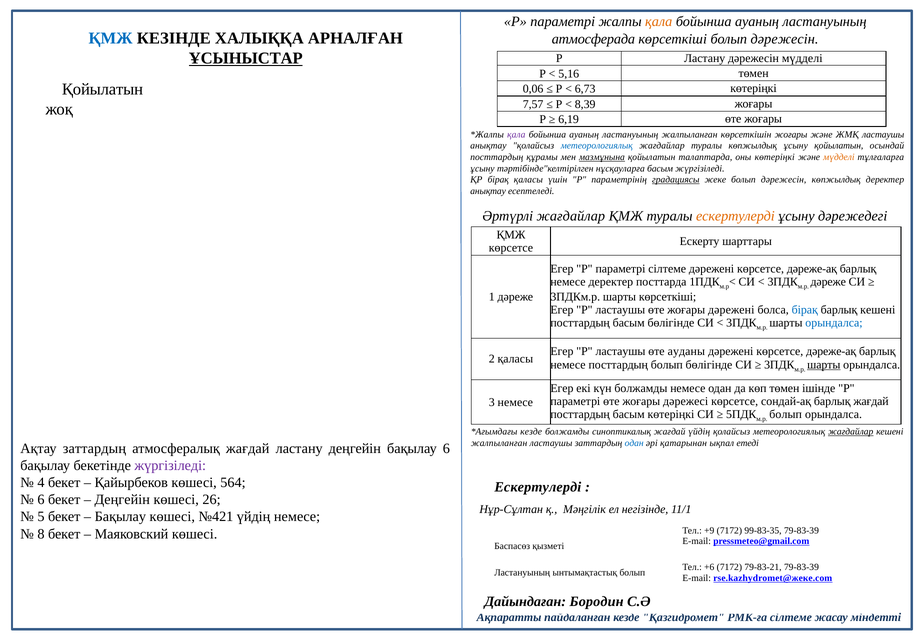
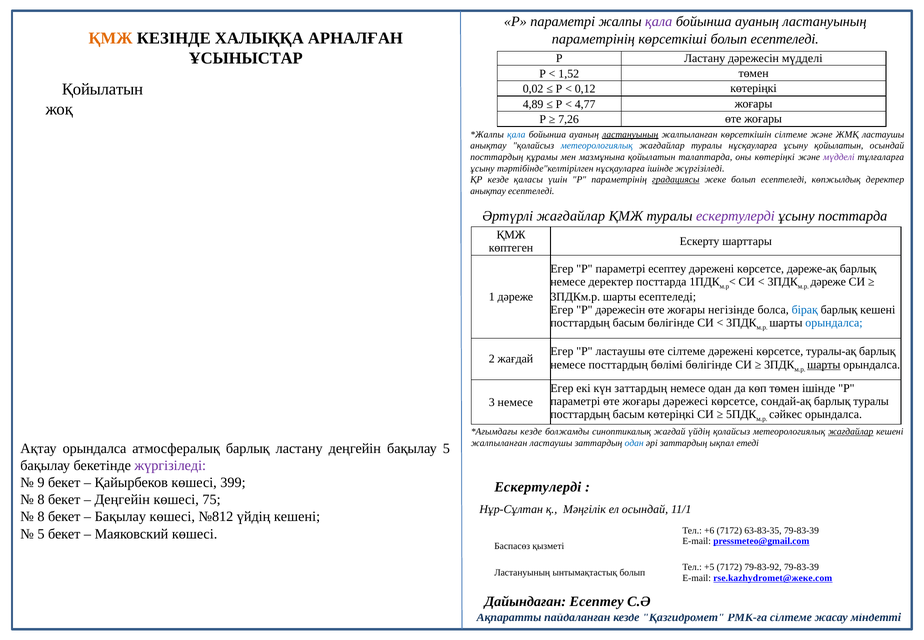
қала colour: orange -> purple (659, 22)
ҚМЖ colour: blue -> orange (111, 38)
атмосферада: атмосферада -> параметрінің (593, 39)
көрсеткіші болып дәрежесін: дәрежесін -> есептеледі (785, 39)
ҰСЫНЫСТАР underline: present -> none (246, 58)
5,16: 5,16 -> 1,52 (569, 74)
0,06: 0,06 -> 0,02 (533, 89)
6,73: 6,73 -> 0,12 (585, 89)
7,57: 7,57 -> 4,89 (533, 104)
8,39: 8,39 -> 4,77 (585, 104)
6,19: 6,19 -> 7,26 (569, 119)
қала colour: purple -> blue (516, 134)
ластануының underline: none -> present (630, 134)
көрсеткішін жоғары: жоғары -> сілтеме (791, 134)
туралы көпжылдық: көпжылдық -> нұсқауларға (753, 146)
мазмұнына underline: present -> none (602, 157)
мүдделі colour: orange -> purple (839, 157)
нұсқауларға басым: басым -> ішінде (660, 168)
ҚР бірақ: бірақ -> кезде (498, 180)
жеке болып дәрежесін: дәрежесін -> есептеледі (784, 180)
ескертулерді colour: orange -> purple (735, 216)
ұсыну дәрежедегі: дәрежедегі -> посттарда (853, 216)
көрсетсе: көрсетсе -> көптеген (511, 248)
параметрі сілтеме: сілтеме -> есептеу (667, 269)
шарты көрсеткіші: көрсеткіші -> есептеледі (668, 297)
P ластаушы: ластаушы -> дәрежесін (620, 310)
жоғары дәрежені: дәрежені -> негізінде (731, 310)
өте ауданы: ауданы -> сілтеме (686, 351)
дәреже-ақ: дәреже-ақ -> туралы-ақ (831, 351)
2 қаласы: қаласы -> жағдай (515, 359)
посттардың болып: болып -> бөлімі (667, 364)
күн болжамды: болжамды -> заттардың (641, 388)
барлық жағдай: жағдай -> туралы (871, 401)
болып: болып -> сәйкес (786, 414)
әрі қатарынан: қатарынан -> заттардың (684, 443)
Ақтау заттардың: заттардың -> орындалса (95, 448)
атмосфералық жағдай: жағдай -> барлық (248, 448)
бақылау 6: 6 -> 5 (446, 448)
4: 4 -> 9 (41, 482)
564: 564 -> 399 (233, 482)
6: 6 -> 8 (41, 499)
26: 26 -> 75 (211, 499)
ел негізінде: негізінде -> осындай (645, 509)
5: 5 -> 8 (41, 517)
№421: №421 -> №812 (216, 517)
үйдің немесе: немесе -> кешені (297, 517)
+9: +9 -> +6 (709, 530)
99-83-35: 99-83-35 -> 63-83-35 (763, 530)
8: 8 -> 5 (41, 534)
+6: +6 -> +5 (709, 567)
79-83-21: 79-83-21 -> 79-83-92 (763, 567)
Дайындаған Бородин: Бородин -> Есептеу (597, 601)
